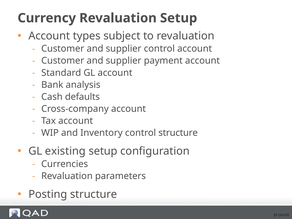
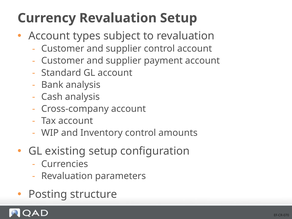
Cash defaults: defaults -> analysis (82, 97)
control structure: structure -> amounts (178, 133)
